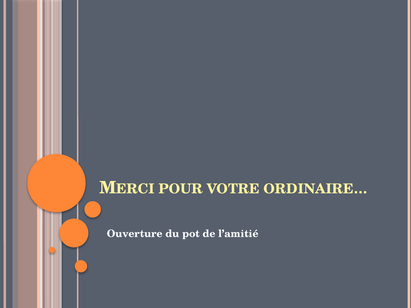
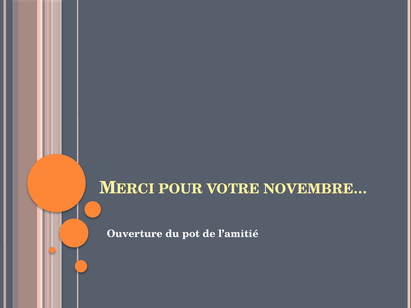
ORDINAIRE…: ORDINAIRE… -> NOVEMBRE… (315, 189)
